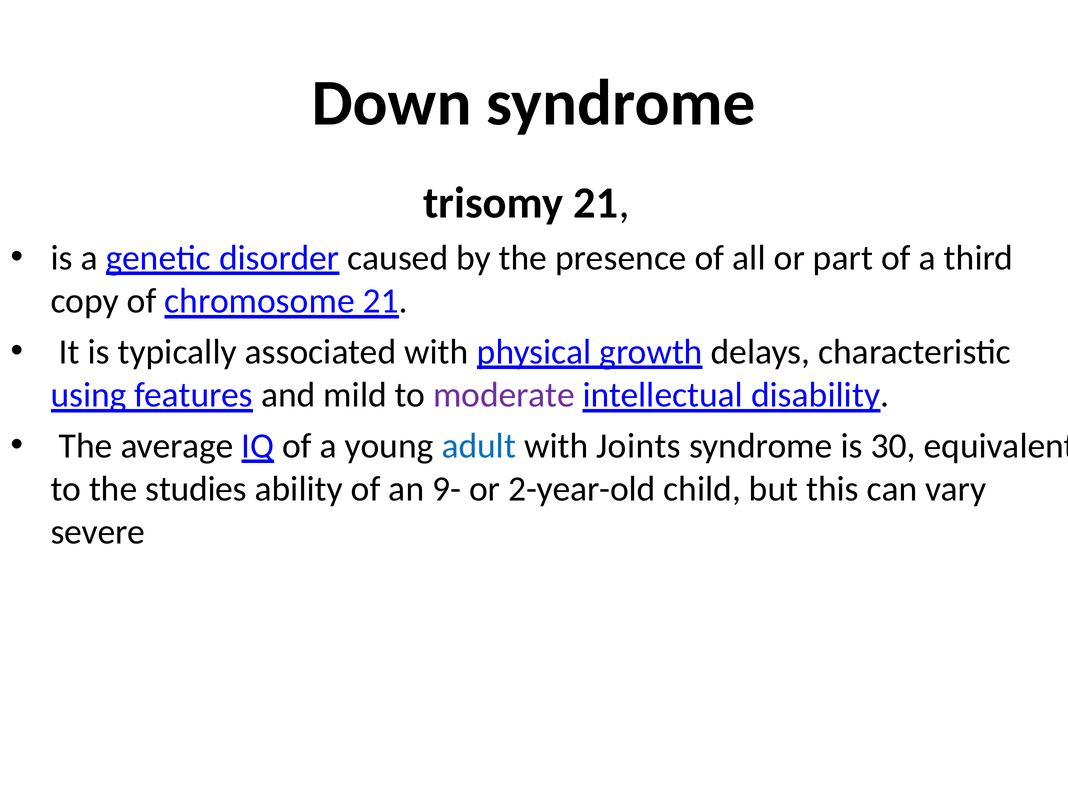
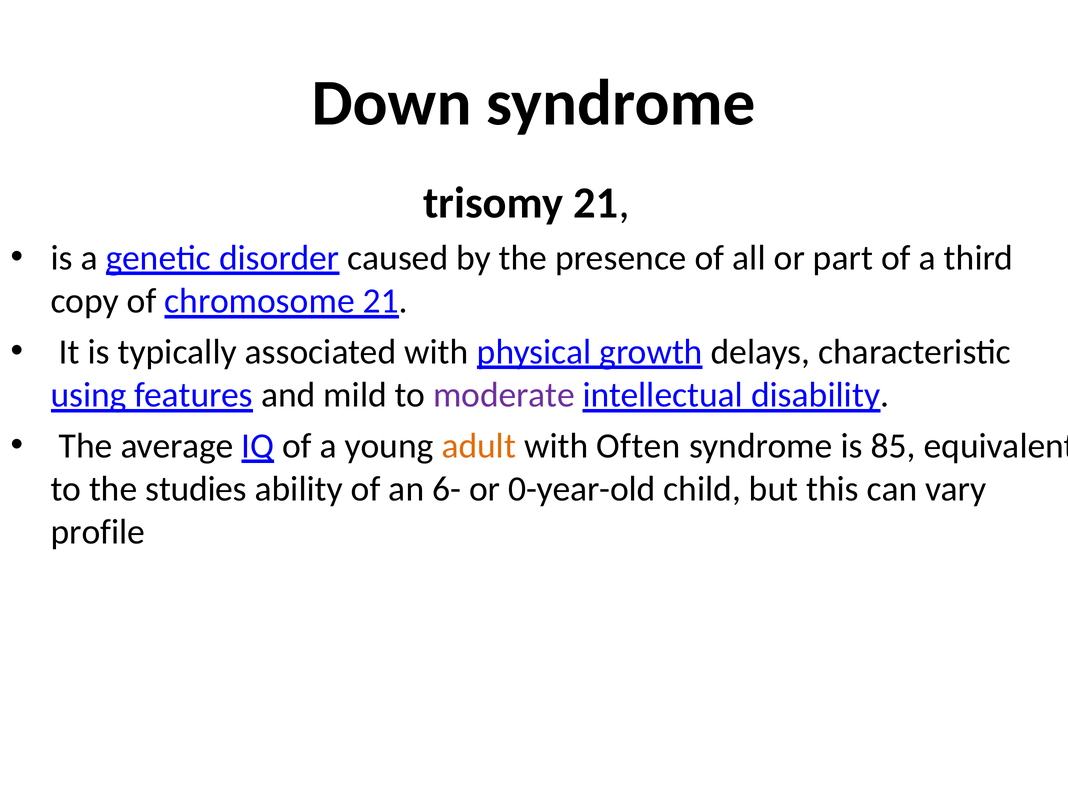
adult colour: blue -> orange (479, 446)
Joints: Joints -> Often (638, 446)
30: 30 -> 85 (893, 446)
9-: 9- -> 6- (447, 489)
2-year-old: 2-year-old -> 0-year-old (582, 489)
severe: severe -> profile (98, 532)
